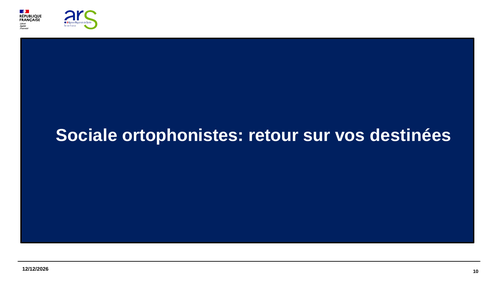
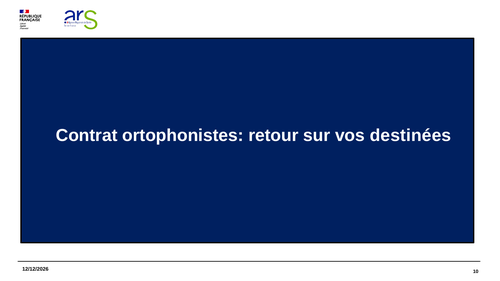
Sociale: Sociale -> Contrat (87, 136)
